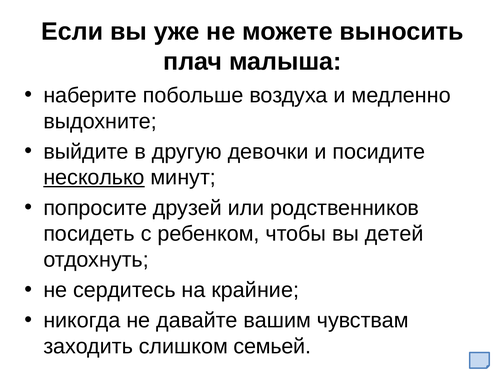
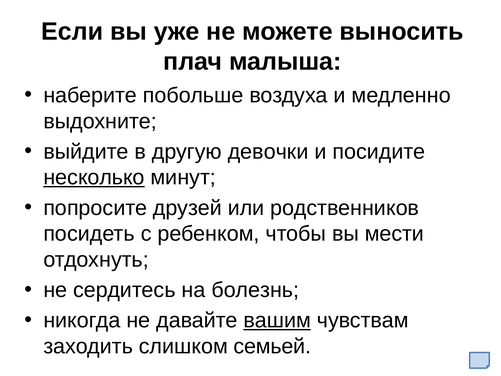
детей: детей -> мести (394, 234)
крайние: крайние -> болезнь (255, 290)
вашим underline: none -> present (277, 320)
